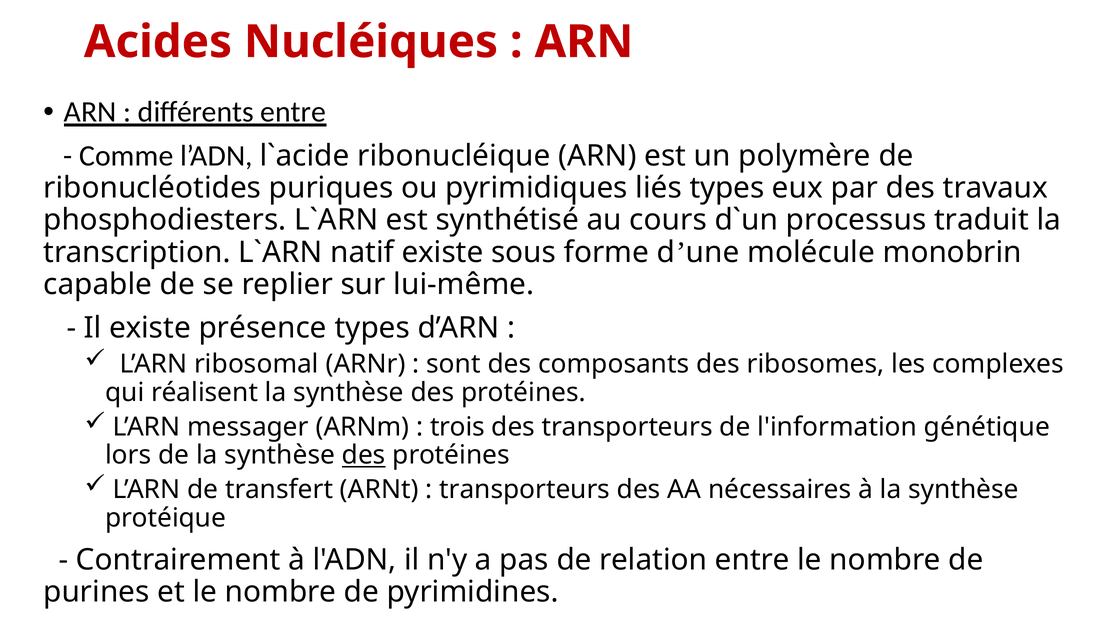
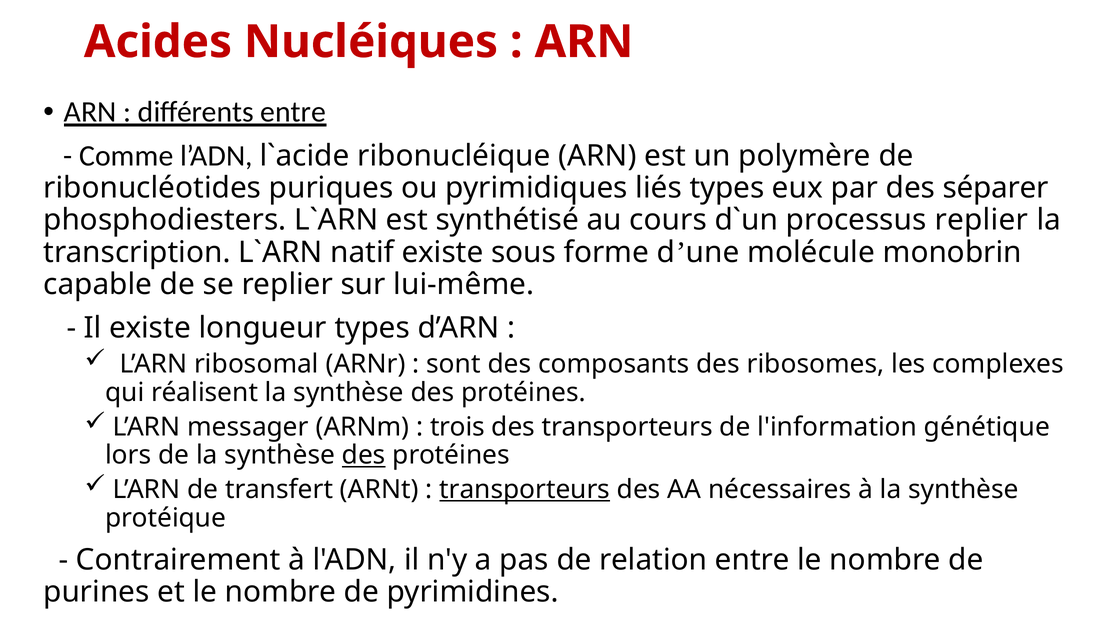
travaux: travaux -> séparer (995, 188)
processus traduit: traduit -> replier (981, 220)
présence: présence -> longueur (263, 328)
transporteurs underline: none -> present (525, 489)
